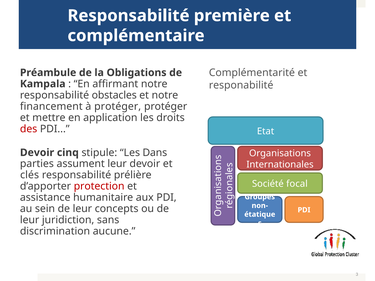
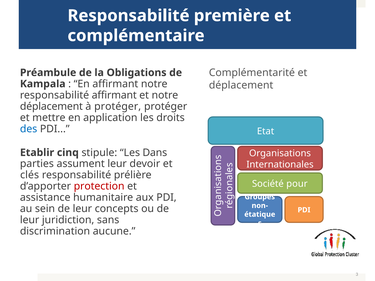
responabilité: responabilité -> déplacement (241, 85)
responsabilité obstacles: obstacles -> affirmant (114, 95)
financement: financement -> déplacement (51, 106)
des colour: red -> blue (29, 129)
Devoir: Devoir -> Etablir (37, 153)
focal: focal -> pour (297, 184)
